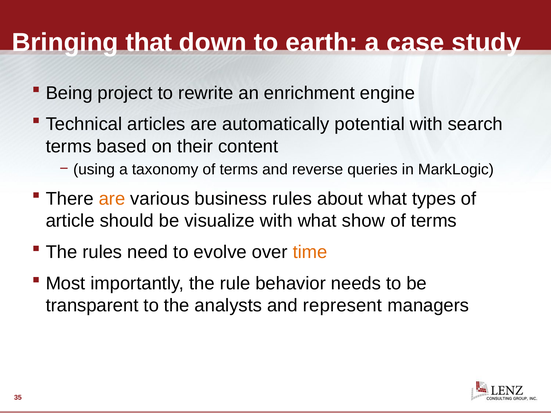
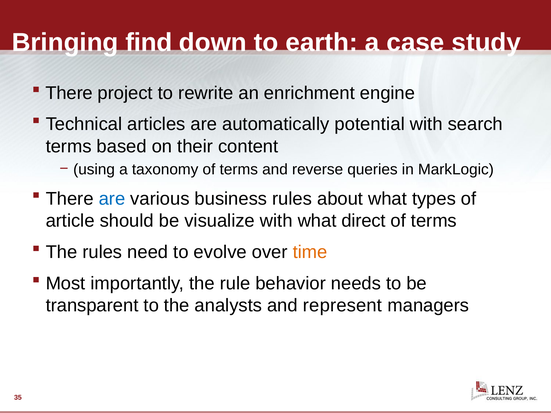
that: that -> find (149, 43)
Being: Being -> There (69, 93)
are colour: orange -> blue (112, 199)
show: show -> direct (364, 221)
